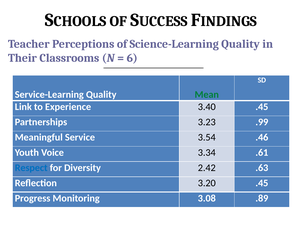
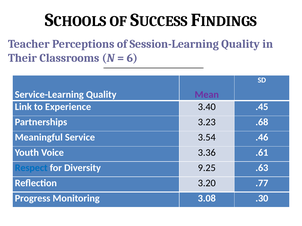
Science-Learning: Science-Learning -> Session-Learning (174, 44)
Mean colour: green -> purple (207, 95)
.99: .99 -> .68 (262, 122)
3.34: 3.34 -> 3.36 (207, 153)
2.42: 2.42 -> 9.25 (207, 168)
3.20 .45: .45 -> .77 (262, 183)
.89: .89 -> .30 (262, 199)
